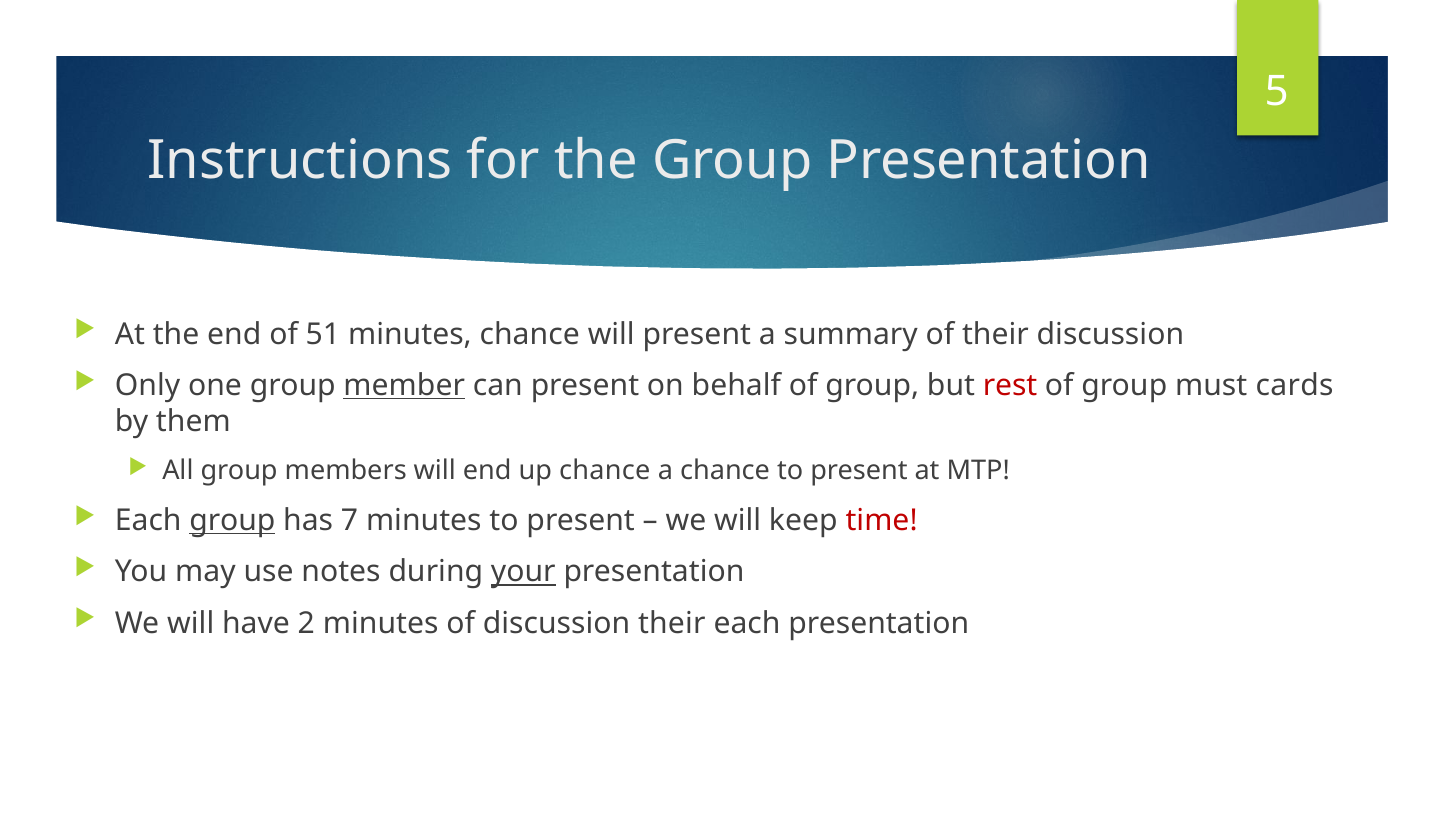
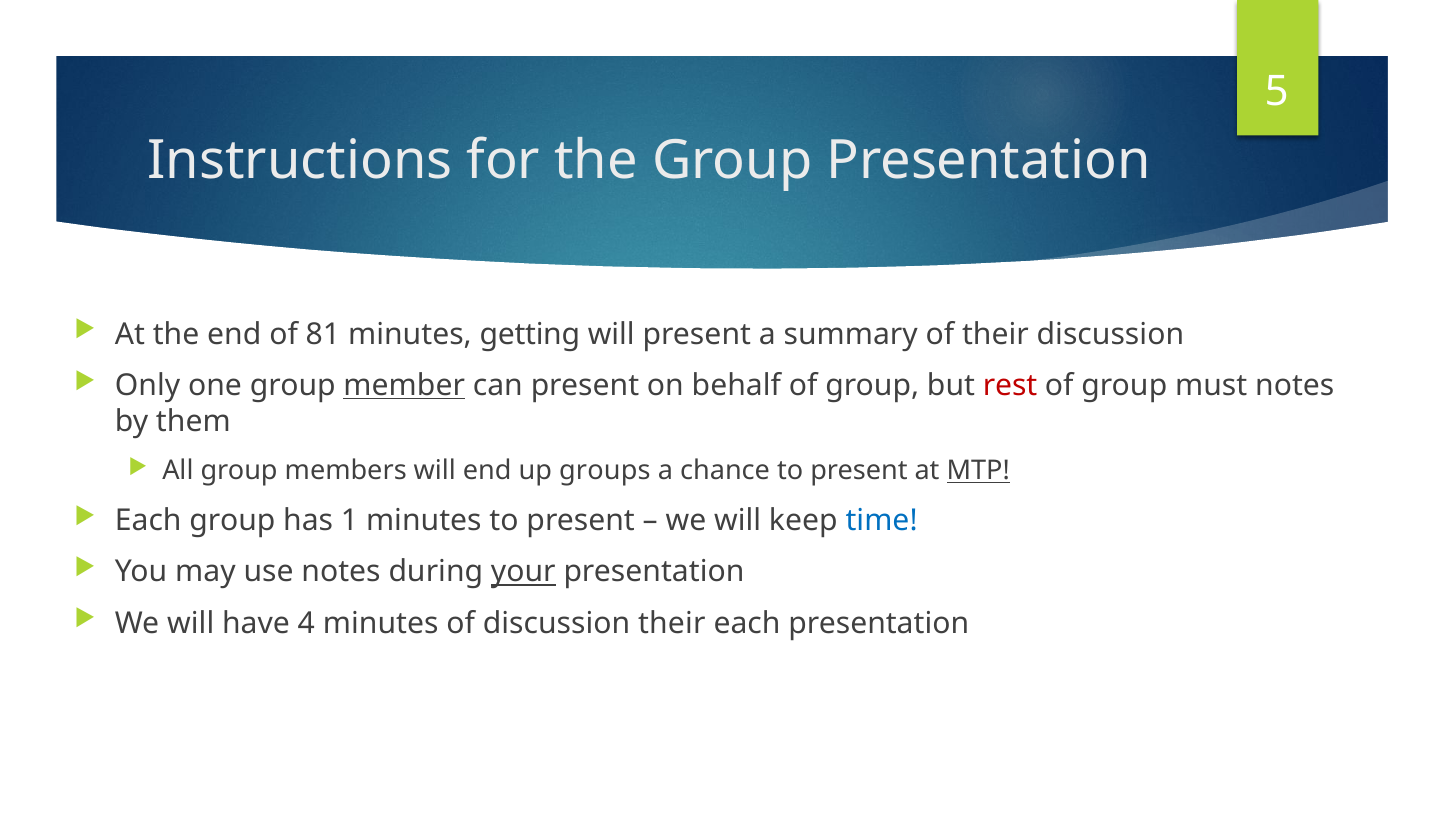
51: 51 -> 81 (323, 334)
minutes chance: chance -> getting (530, 334)
must cards: cards -> notes (1295, 385)
up chance: chance -> groups (605, 471)
MTP underline: none -> present (978, 471)
group underline: present -> none (232, 520)
7: 7 -> 1 (350, 520)
time colour: red -> blue (882, 520)
2: 2 -> 4 (306, 623)
